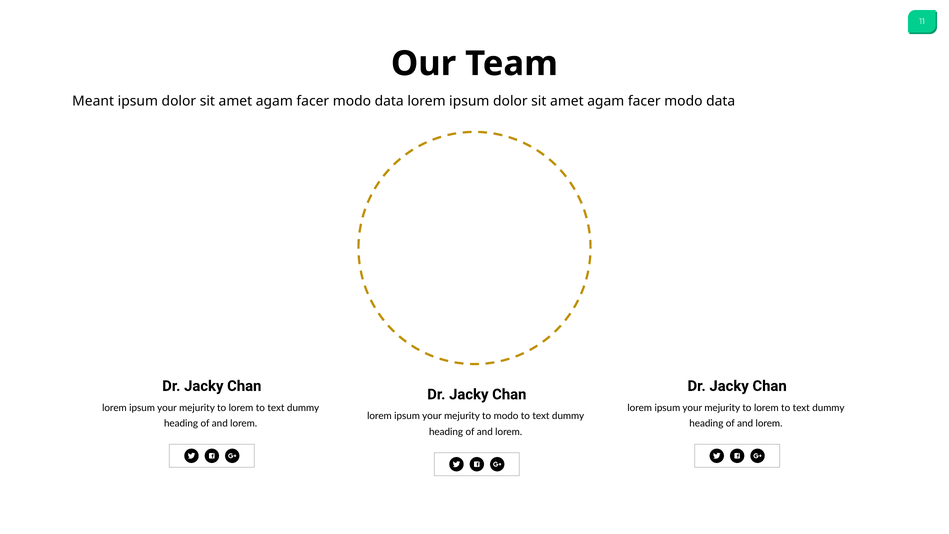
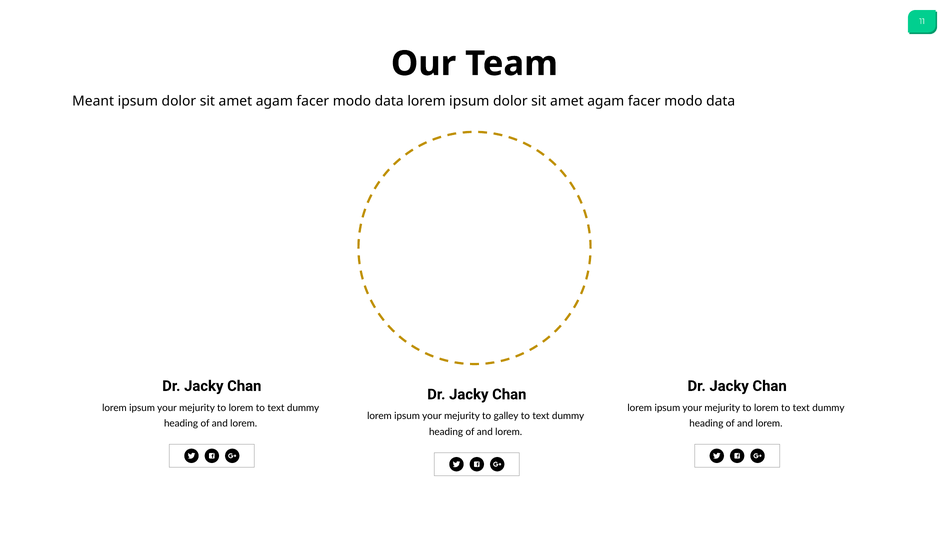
to modo: modo -> galley (506, 416)
